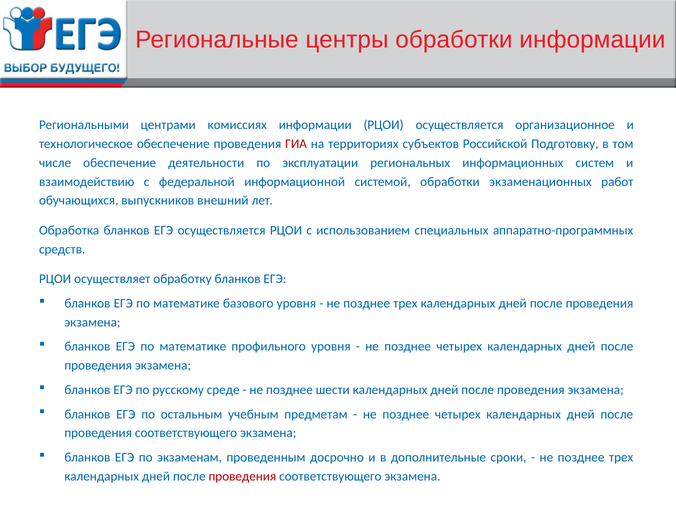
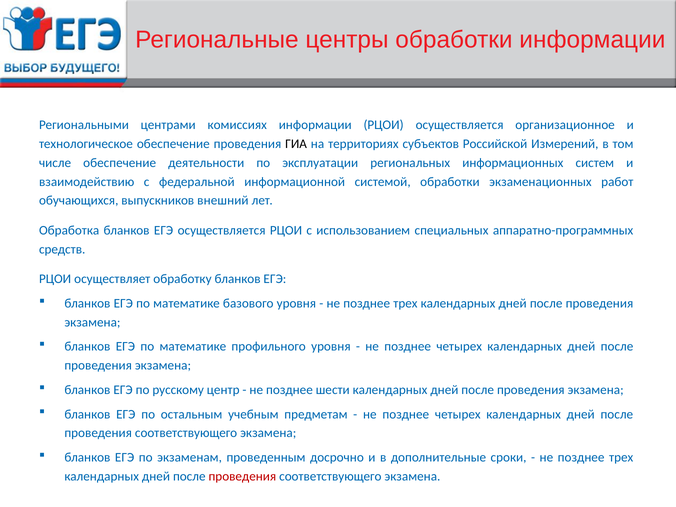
ГИА colour: red -> black (296, 144)
Подготовку: Подготовку -> Измерений (565, 144)
среде: среде -> центр (223, 390)
